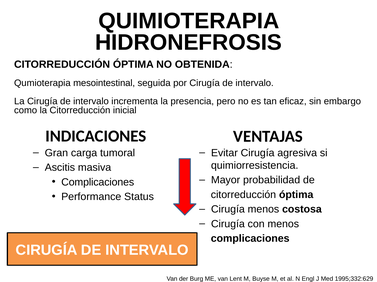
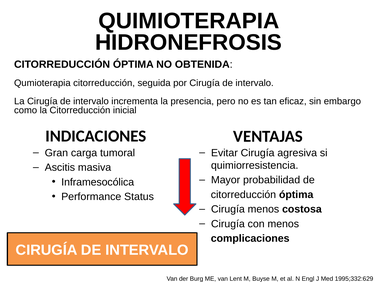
Qumioterapia mesointestinal: mesointestinal -> citorreducción (104, 83)
Complicaciones: Complicaciones -> Inframesocólica (98, 183)
